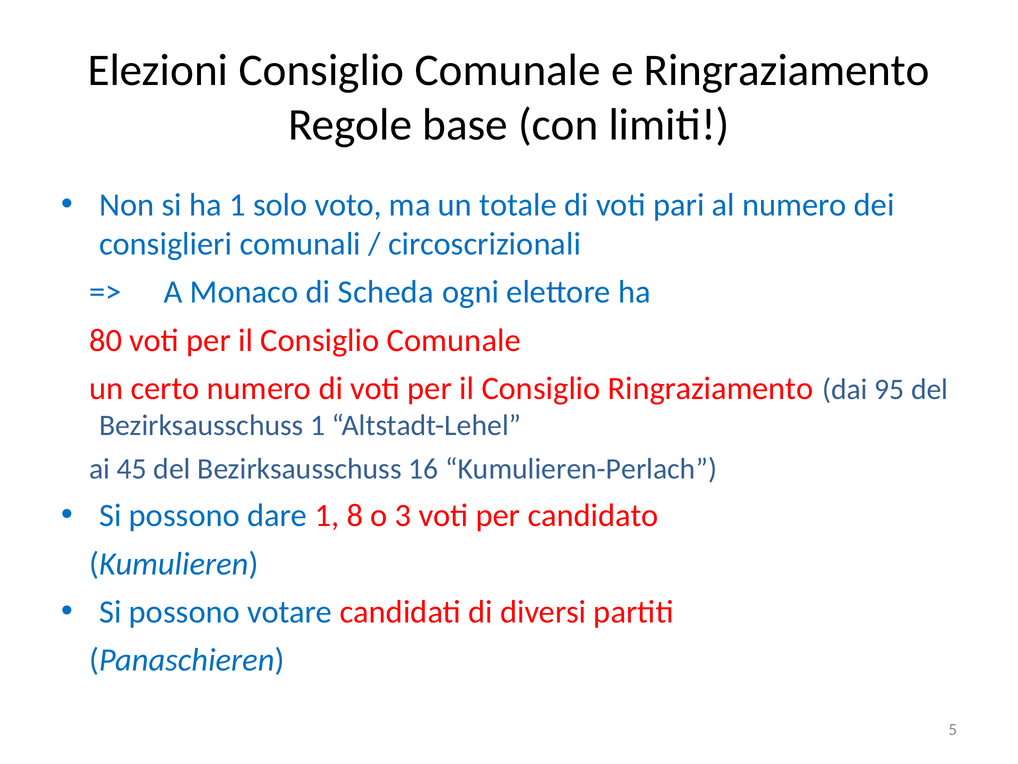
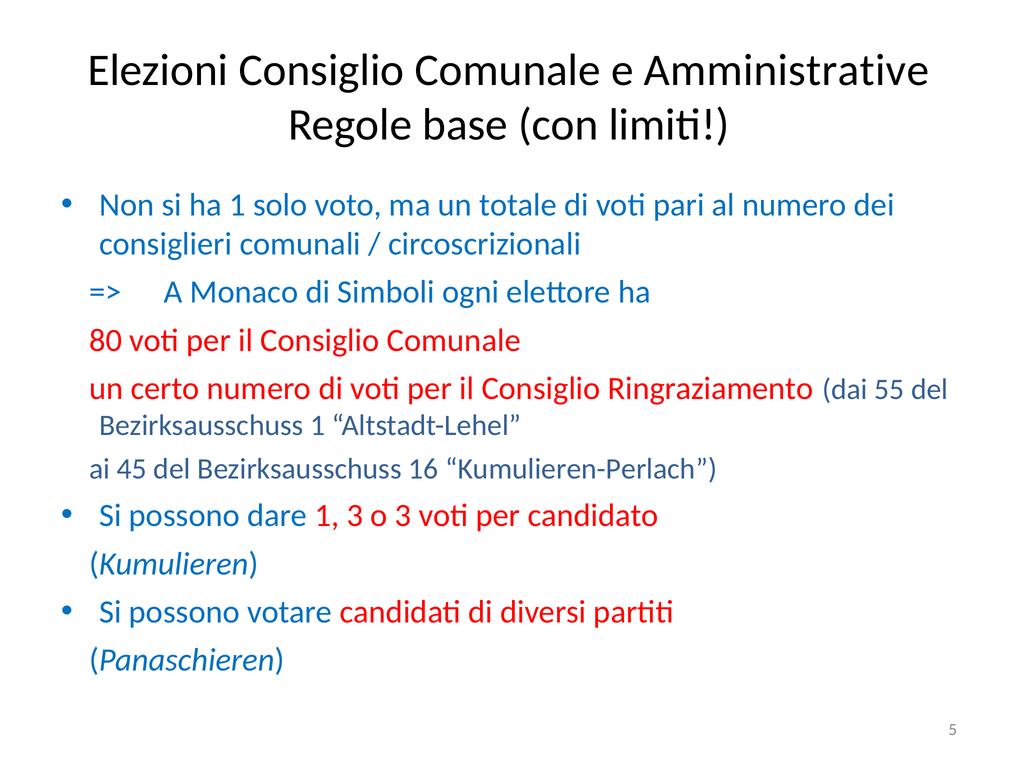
e Ringraziamento: Ringraziamento -> Amministrative (786, 70)
Scheda: Scheda -> Simboli (386, 292)
95: 95 -> 55 (889, 389)
1 8: 8 -> 3 (355, 515)
